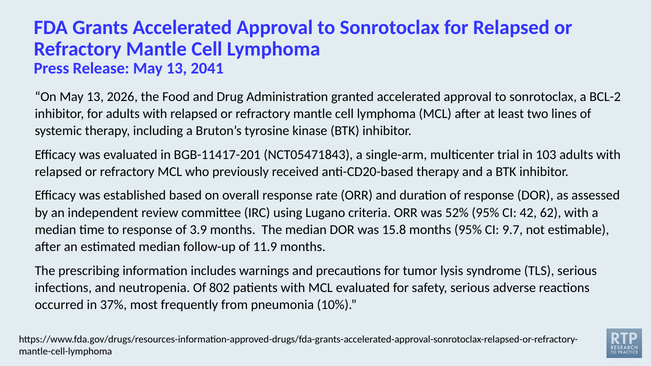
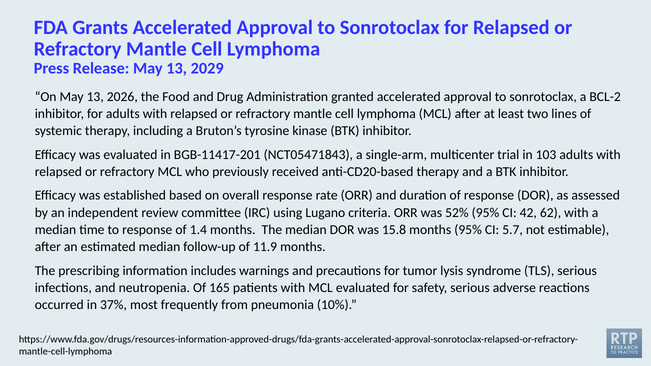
2041: 2041 -> 2029 (207, 69)
3.9: 3.9 -> 1.4 (198, 230)
9.7: 9.7 -> 5.7 (513, 230)
802: 802 -> 165 (220, 288)
